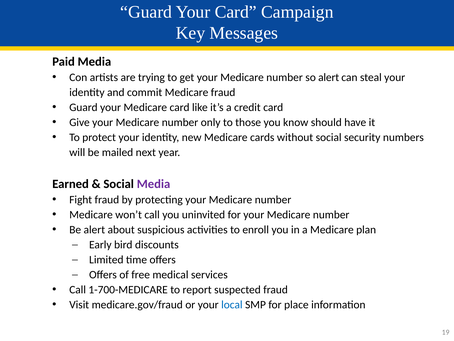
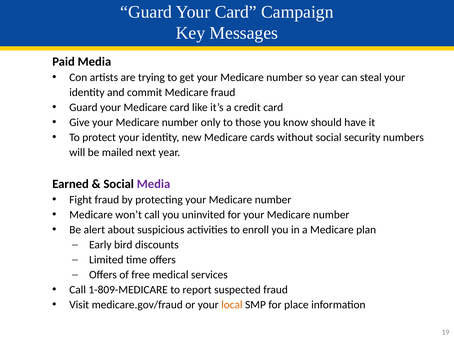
so alert: alert -> year (329, 77)
1-700-MEDICARE: 1-700-MEDICARE -> 1-809-MEDICARE (128, 289)
local colour: blue -> orange (232, 304)
